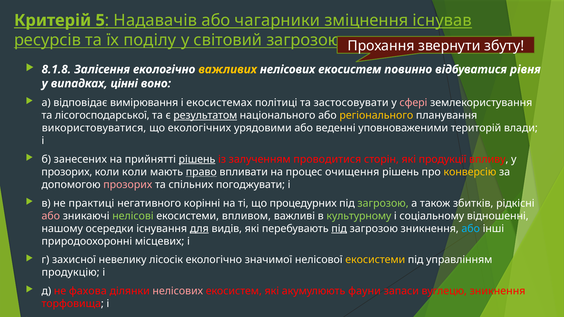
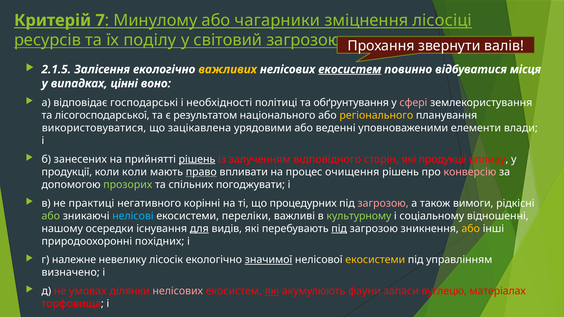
5: 5 -> 7 (100, 20)
Надавачів: Надавачів -> Минулому (155, 20)
існував: існував -> лісосіці (442, 20)
збуту: збуту -> валів (504, 46)
8.1.8: 8.1.8 -> 2.1.5 (56, 69)
екосистем underline: none -> present (350, 69)
рівня: рівня -> місця (525, 69)
вимірювання: вимірювання -> господарські (144, 103)
екосистемах: екосистемах -> необхідності (219, 103)
застосовувати: застосовувати -> обґрунтування (351, 103)
результатом underline: present -> none (205, 115)
екологічних: екологічних -> зацікавлена (199, 128)
територій: територій -> елементи (476, 128)
проводитися: проводитися -> відповідного (327, 159)
прозорих: прозорих -> продукції (67, 172)
конверсію colour: yellow -> pink (470, 172)
прозорих colour: pink -> light green (128, 185)
загрозою colour: light green -> pink (383, 203)
збитків: збитків -> вимоги (473, 203)
або colour: pink -> light green (51, 216)
нелісові colour: light green -> light blue (133, 216)
впливом: впливом -> переліки (246, 216)
або colour: light blue -> yellow (471, 229)
місцевих: місцевих -> похідних (160, 241)
захисної: захисної -> належне (74, 260)
значимої underline: none -> present (269, 260)
продукцію: продукцію -> визначено (71, 273)
фахова: фахова -> умовах (88, 291)
які underline: none -> present (272, 291)
вуглецю зникнення: зникнення -> матеріалах (498, 291)
